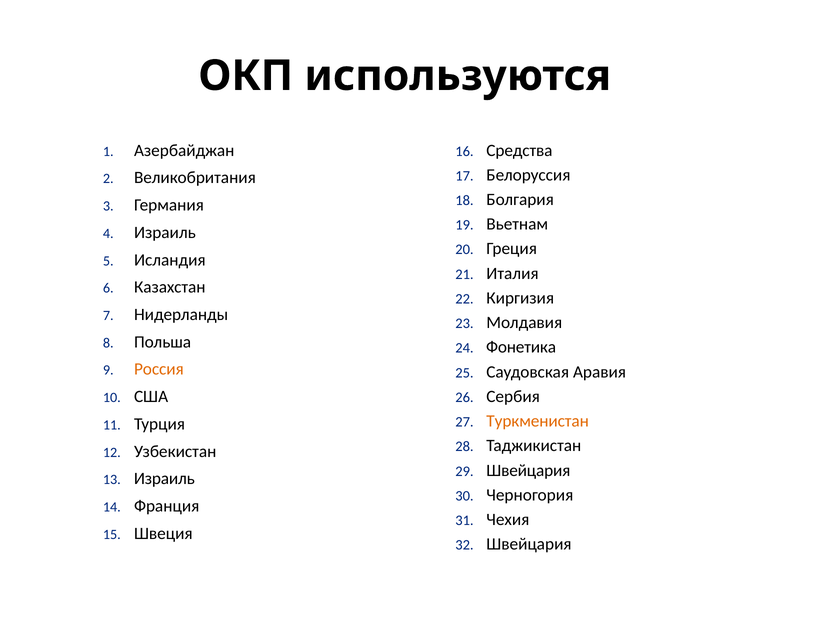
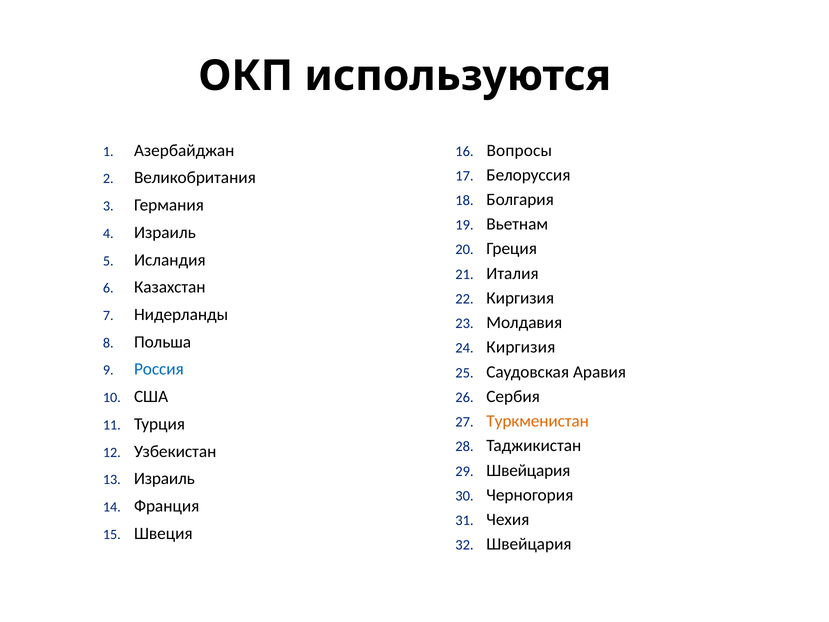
Средства: Средства -> Вопросы (519, 150)
Фонетика: Фонетика -> Киргизия (521, 347)
Россия colour: orange -> blue (159, 369)
